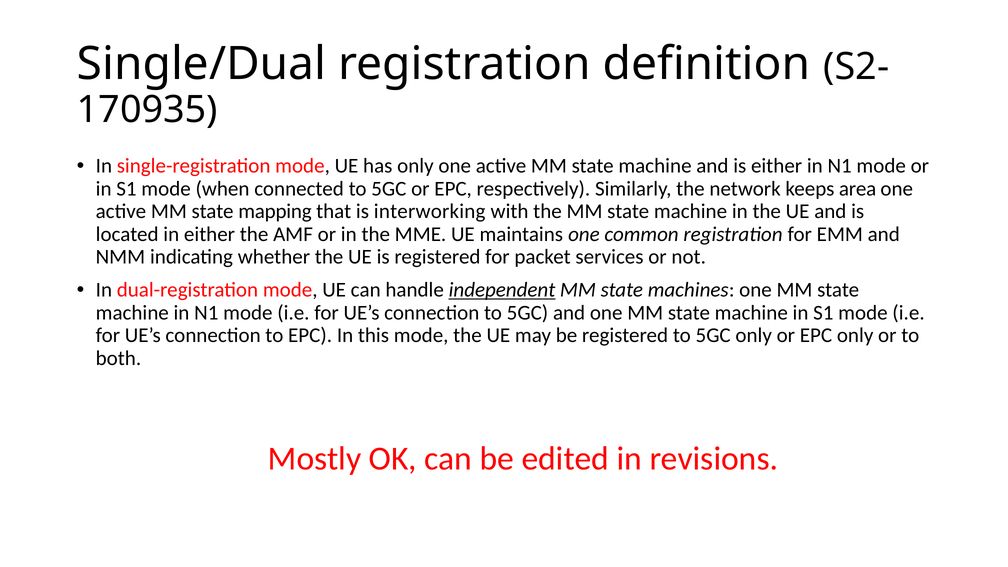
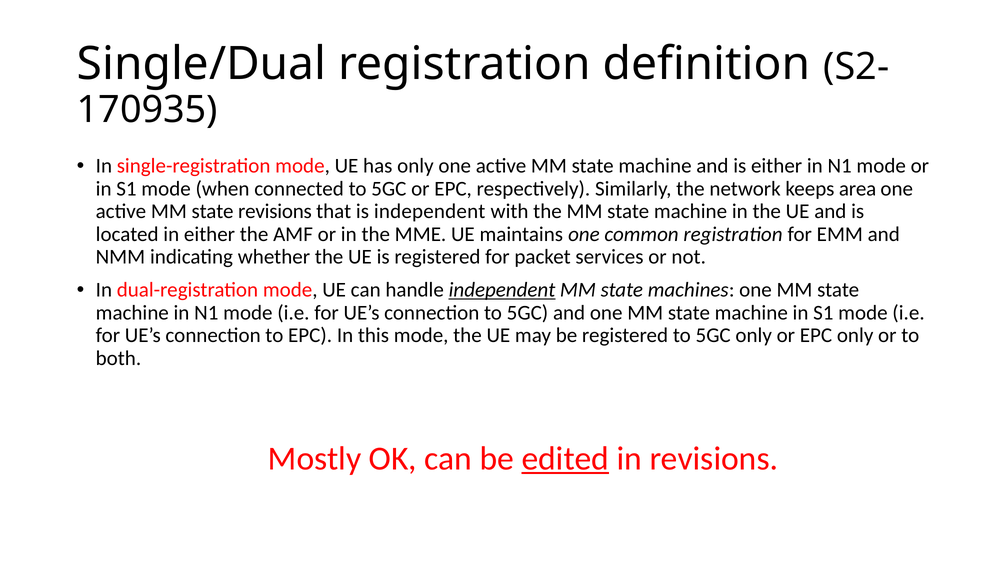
state mapping: mapping -> revisions (275, 211)
is interworking: interworking -> independent (430, 211)
edited underline: none -> present (565, 459)
